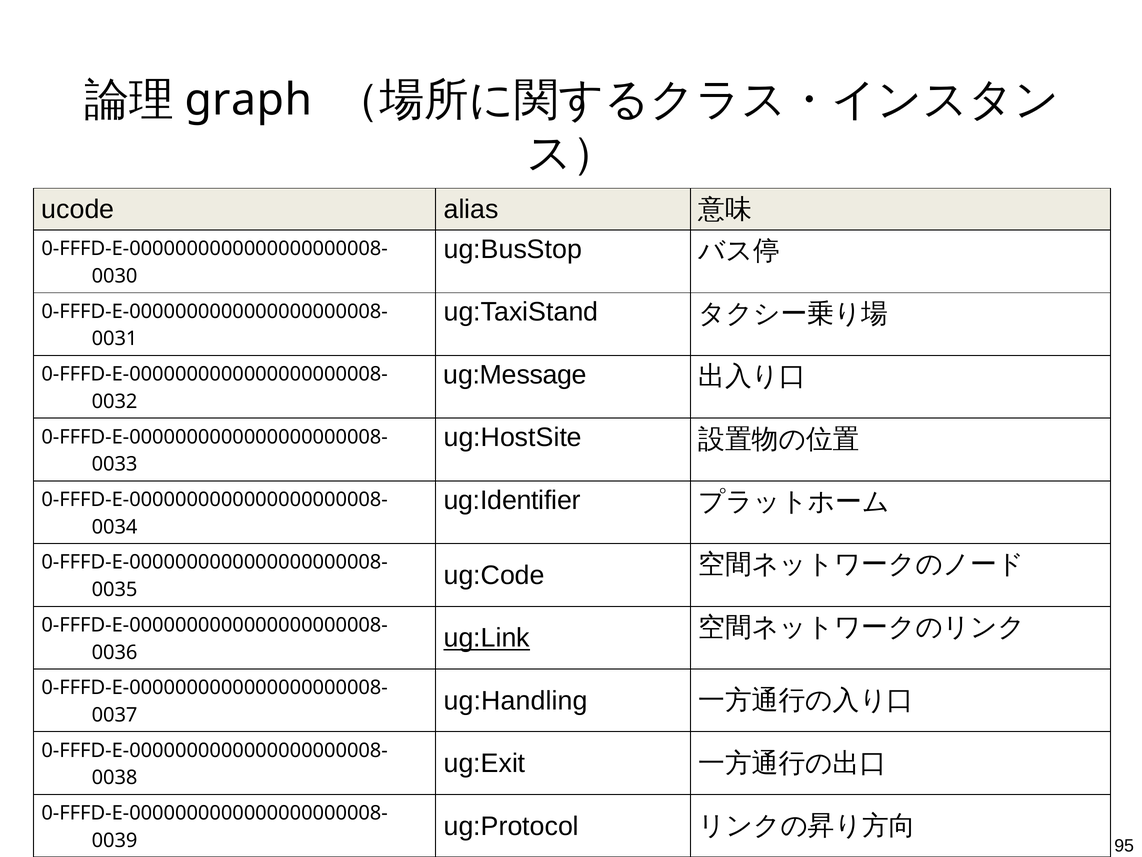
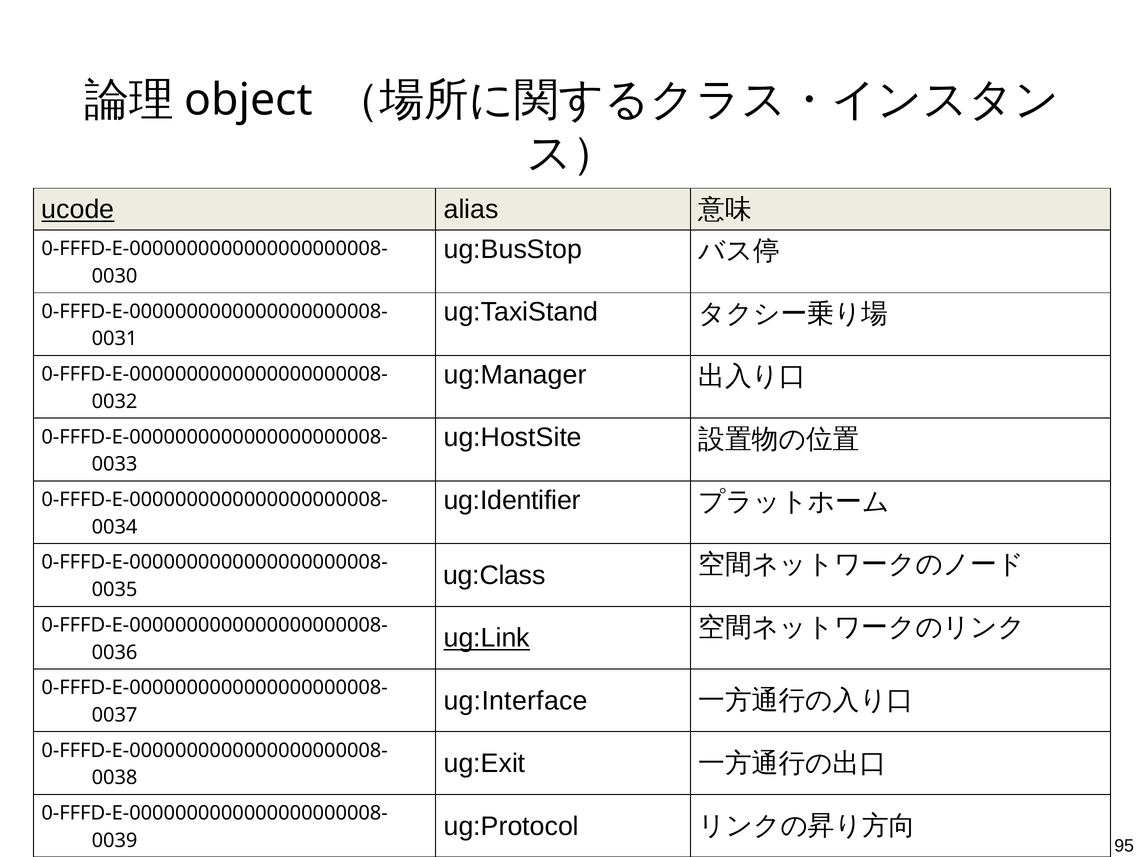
graph: graph -> object (249, 100)
ucode underline: none -> present (78, 209)
ug:Message: ug:Message -> ug:Manager (515, 375)
ug:Code: ug:Code -> ug:Class (494, 575)
ug:Handling: ug:Handling -> ug:Interface (516, 700)
